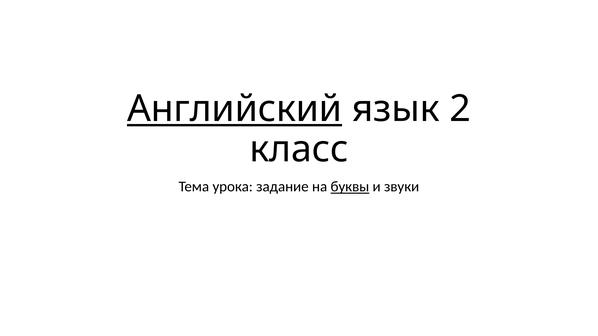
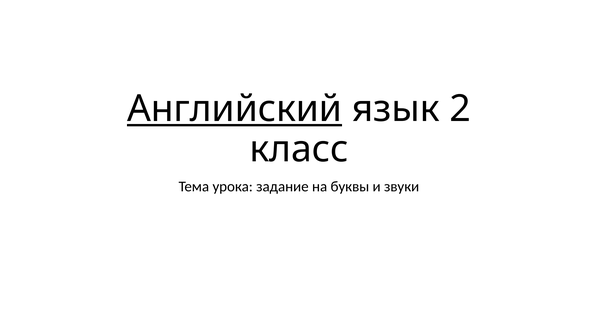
буквы underline: present -> none (350, 187)
